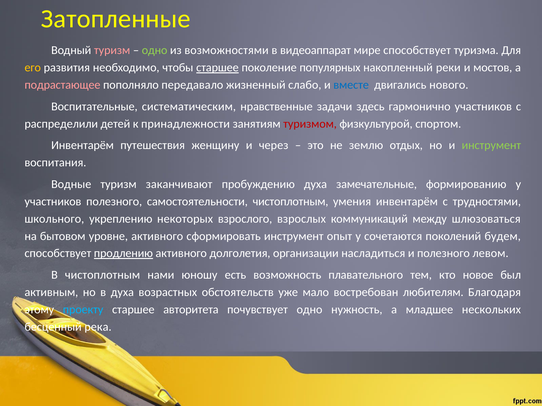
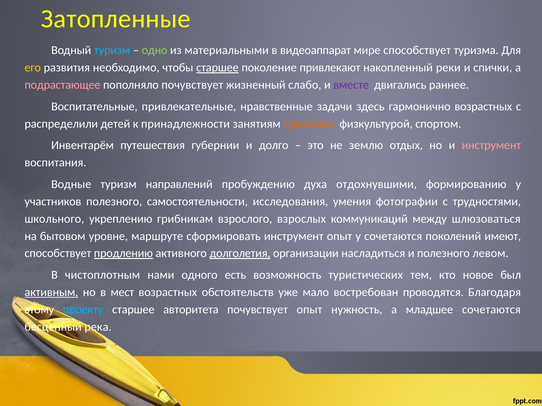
туризм colour: pink -> light blue (112, 50)
возможностями: возможностями -> материальными (227, 50)
популярных: популярных -> привлекают (330, 68)
мостов: мостов -> спички (493, 68)
пополняло передавало: передавало -> почувствует (192, 85)
вместе colour: blue -> purple (351, 85)
нового: нового -> раннее (449, 85)
систематическим: систематическим -> привлекательные (189, 107)
гармонично участников: участников -> возрастных (483, 107)
туризмом colour: red -> orange (310, 124)
женщину: женщину -> губернии (215, 145)
через: через -> долго (274, 145)
инструмент colour: light green -> pink (491, 145)
заканчивают: заканчивают -> направлений (179, 184)
замечательные: замечательные -> отдохнувшими (376, 184)
самостоятельности чистоплотным: чистоплотным -> исследования (290, 202)
умения инвентарём: инвентарём -> фотографии (407, 202)
некоторых: некоторых -> грибникам (185, 219)
уровне активного: активного -> маршруте (157, 236)
будем: будем -> имеют (503, 236)
долголетия underline: none -> present (240, 254)
юношу: юношу -> одного (200, 275)
плавательного: плавательного -> туристических (366, 275)
активным underline: none -> present (51, 293)
в духа: духа -> мест (122, 293)
любителям: любителям -> проводятся (433, 293)
почувствует одно: одно -> опыт (309, 310)
младшее нескольких: нескольких -> сочетаются (491, 310)
